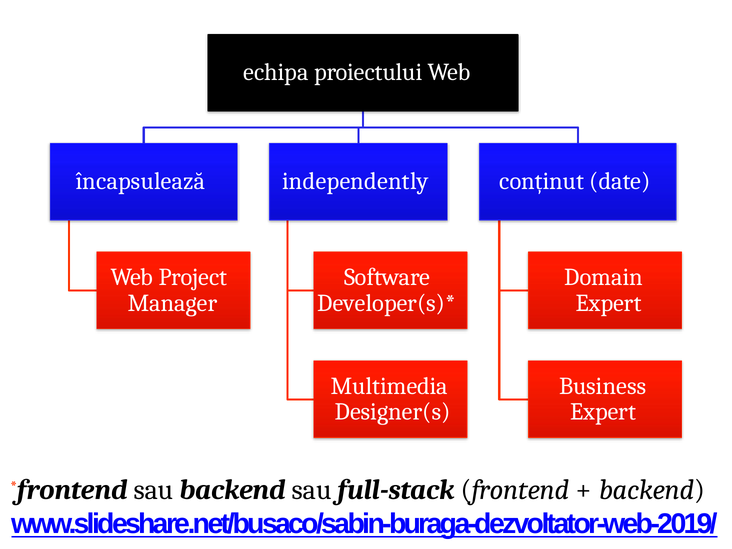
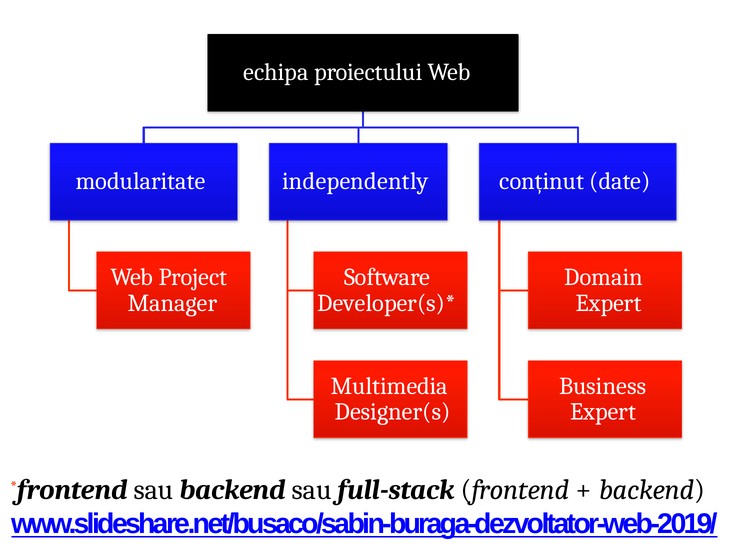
încapsulează: încapsulează -> modularitate (140, 181)
